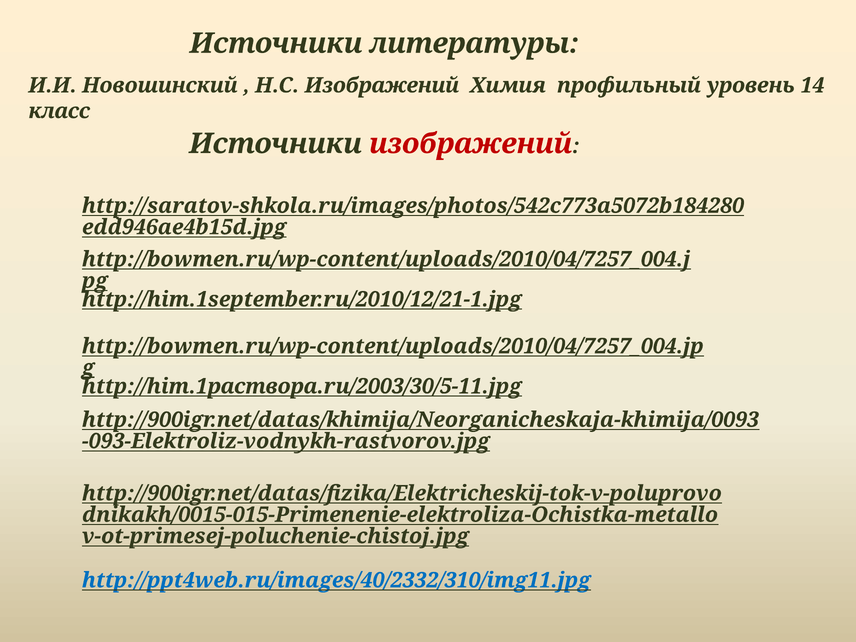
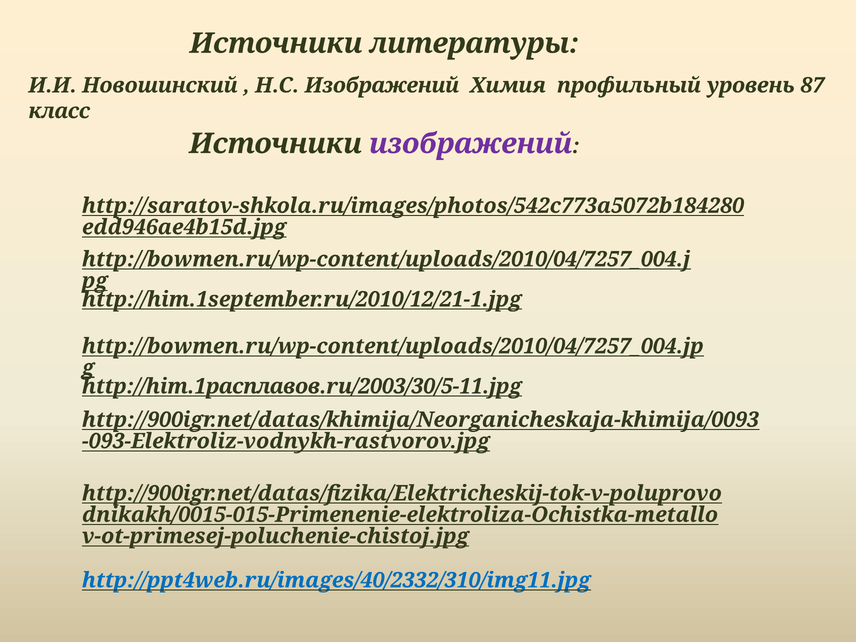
14: 14 -> 87 (812, 85)
изображений colour: red -> purple (471, 144)
http://him.1раствора.ru/2003/30/5-11.jpg: http://him.1раствора.ru/2003/30/5-11.jpg -> http://him.1расплавов.ru/2003/30/5-11.jpg (302, 386)
